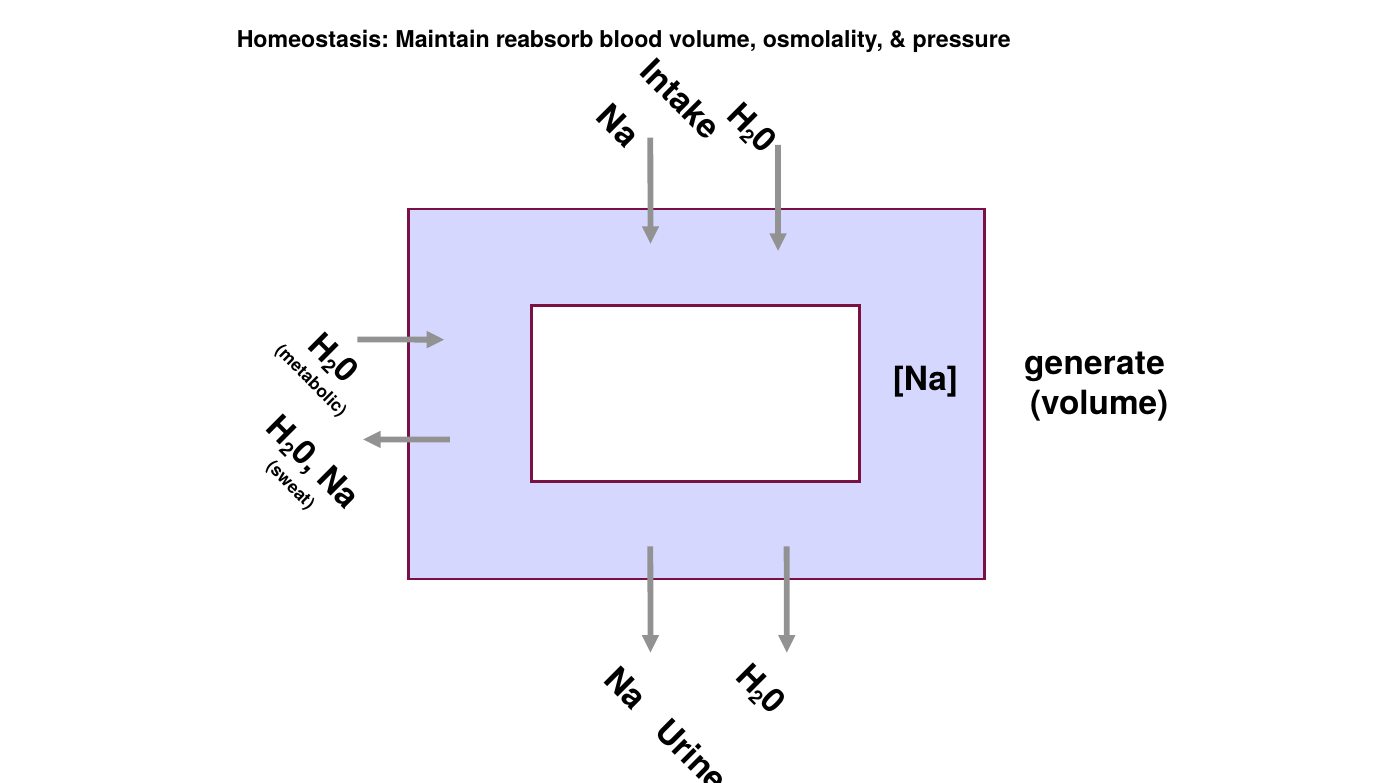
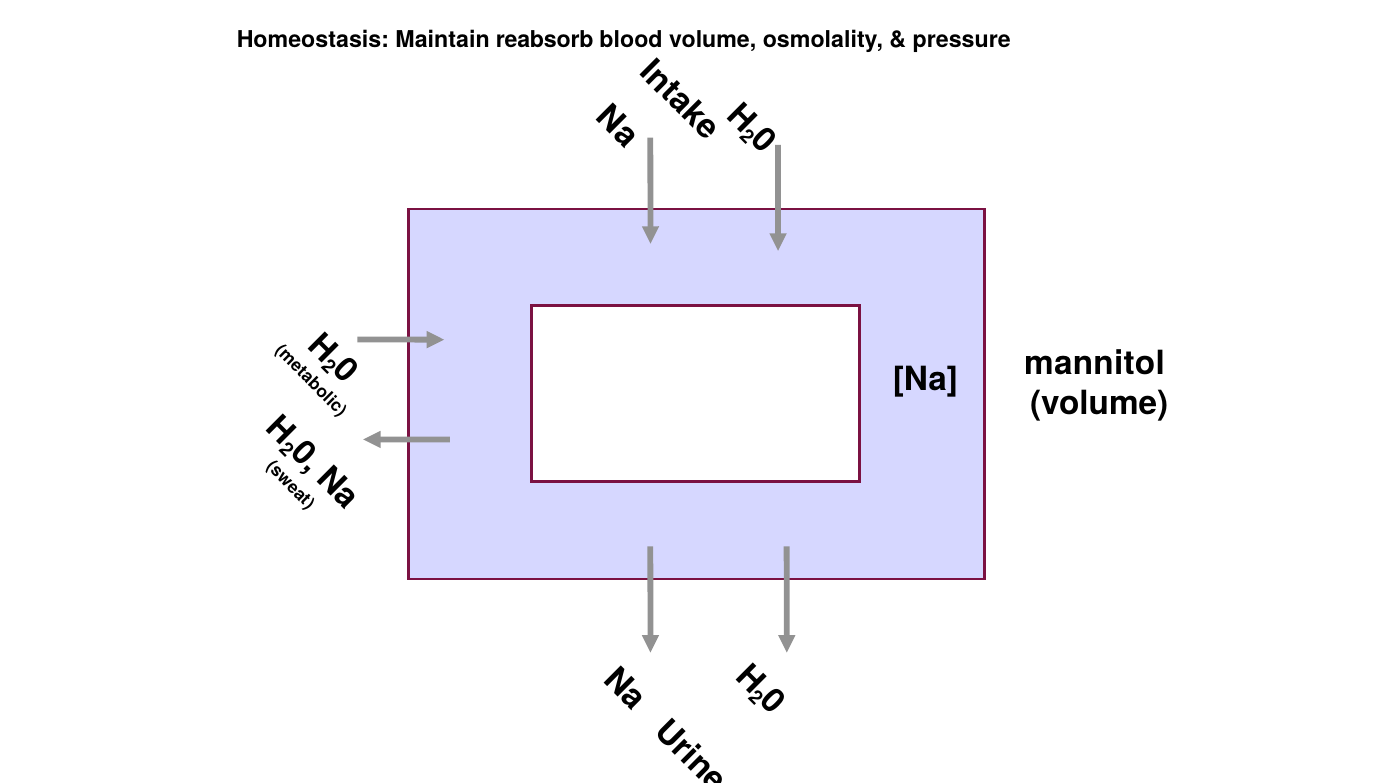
generate: generate -> mannitol (1094, 364)
